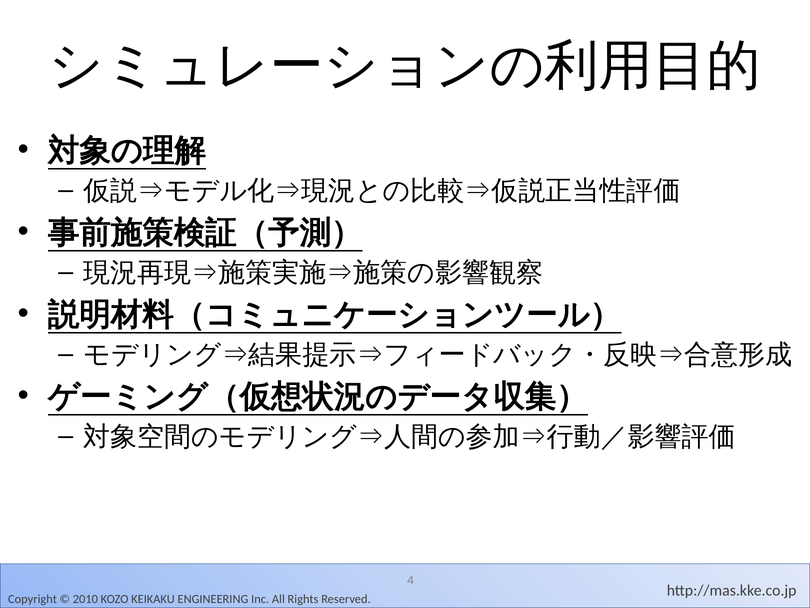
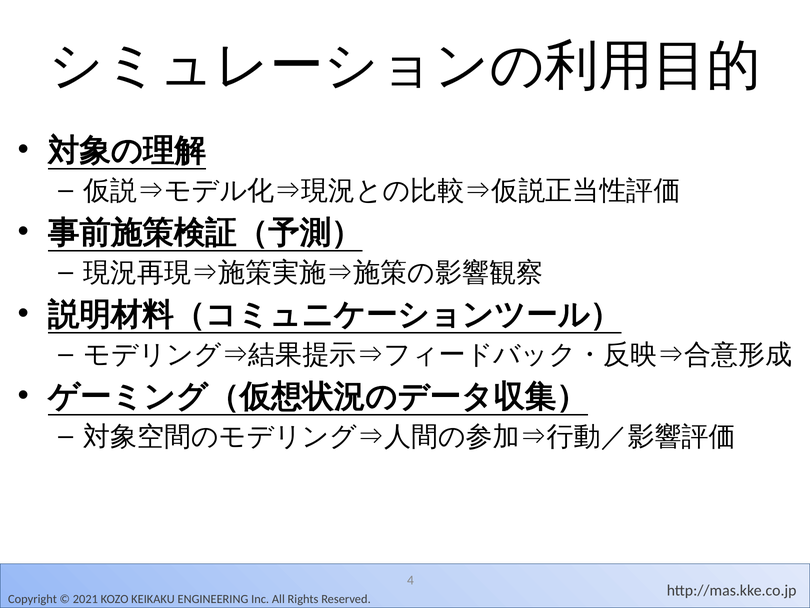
2010: 2010 -> 2021 (85, 599)
